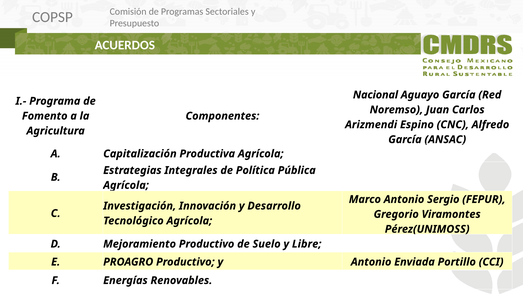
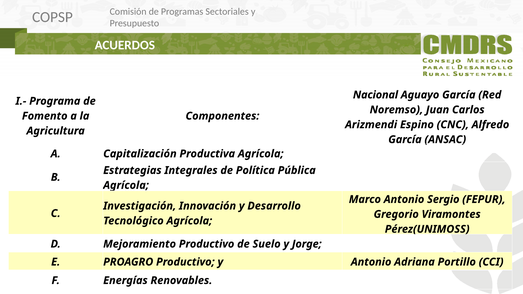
Libre: Libre -> Jorge (307, 244)
Enviada: Enviada -> Adriana (414, 262)
